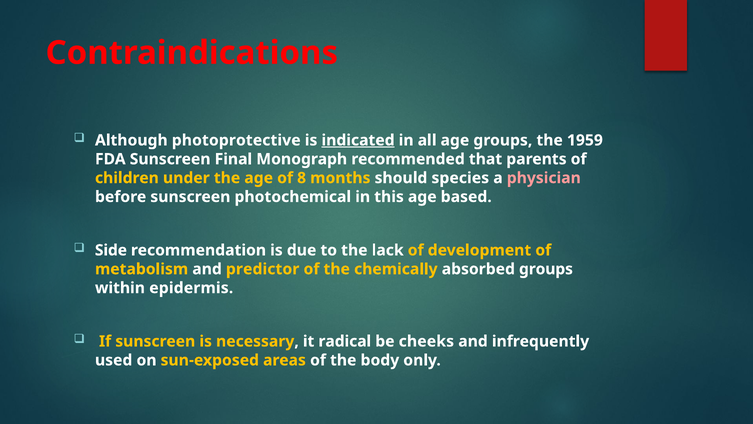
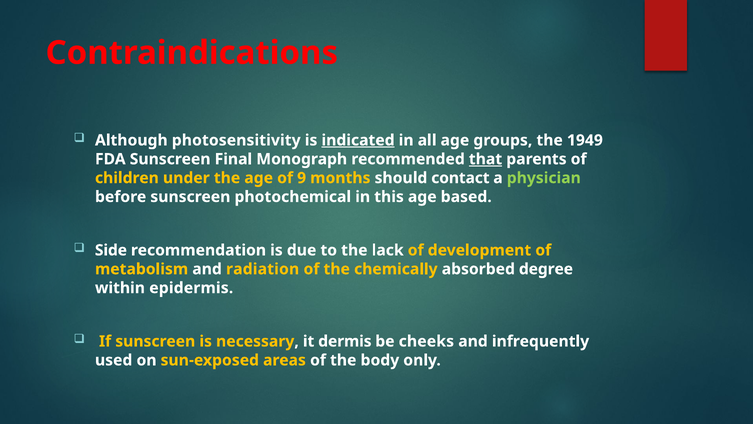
photoprotective: photoprotective -> photosensitivity (236, 140)
1959: 1959 -> 1949 (585, 140)
that underline: none -> present (486, 159)
8: 8 -> 9 (302, 178)
species: species -> contact (460, 178)
physician colour: pink -> light green (544, 178)
predictor: predictor -> radiation (263, 269)
absorbed groups: groups -> degree (546, 269)
radical: radical -> dermis (345, 341)
